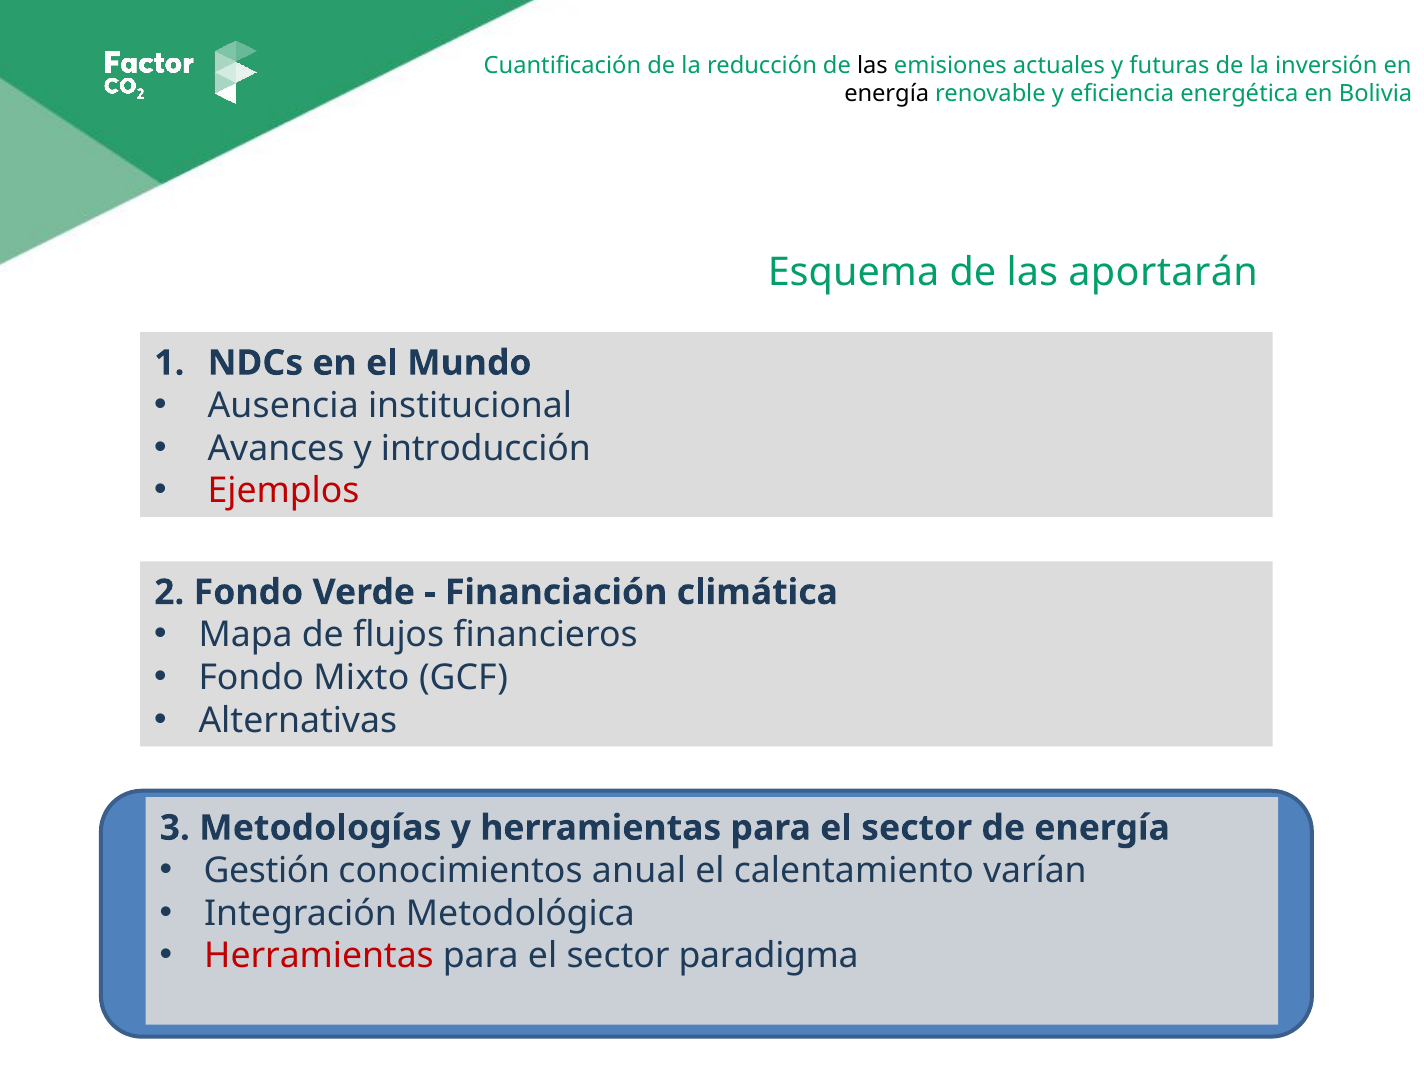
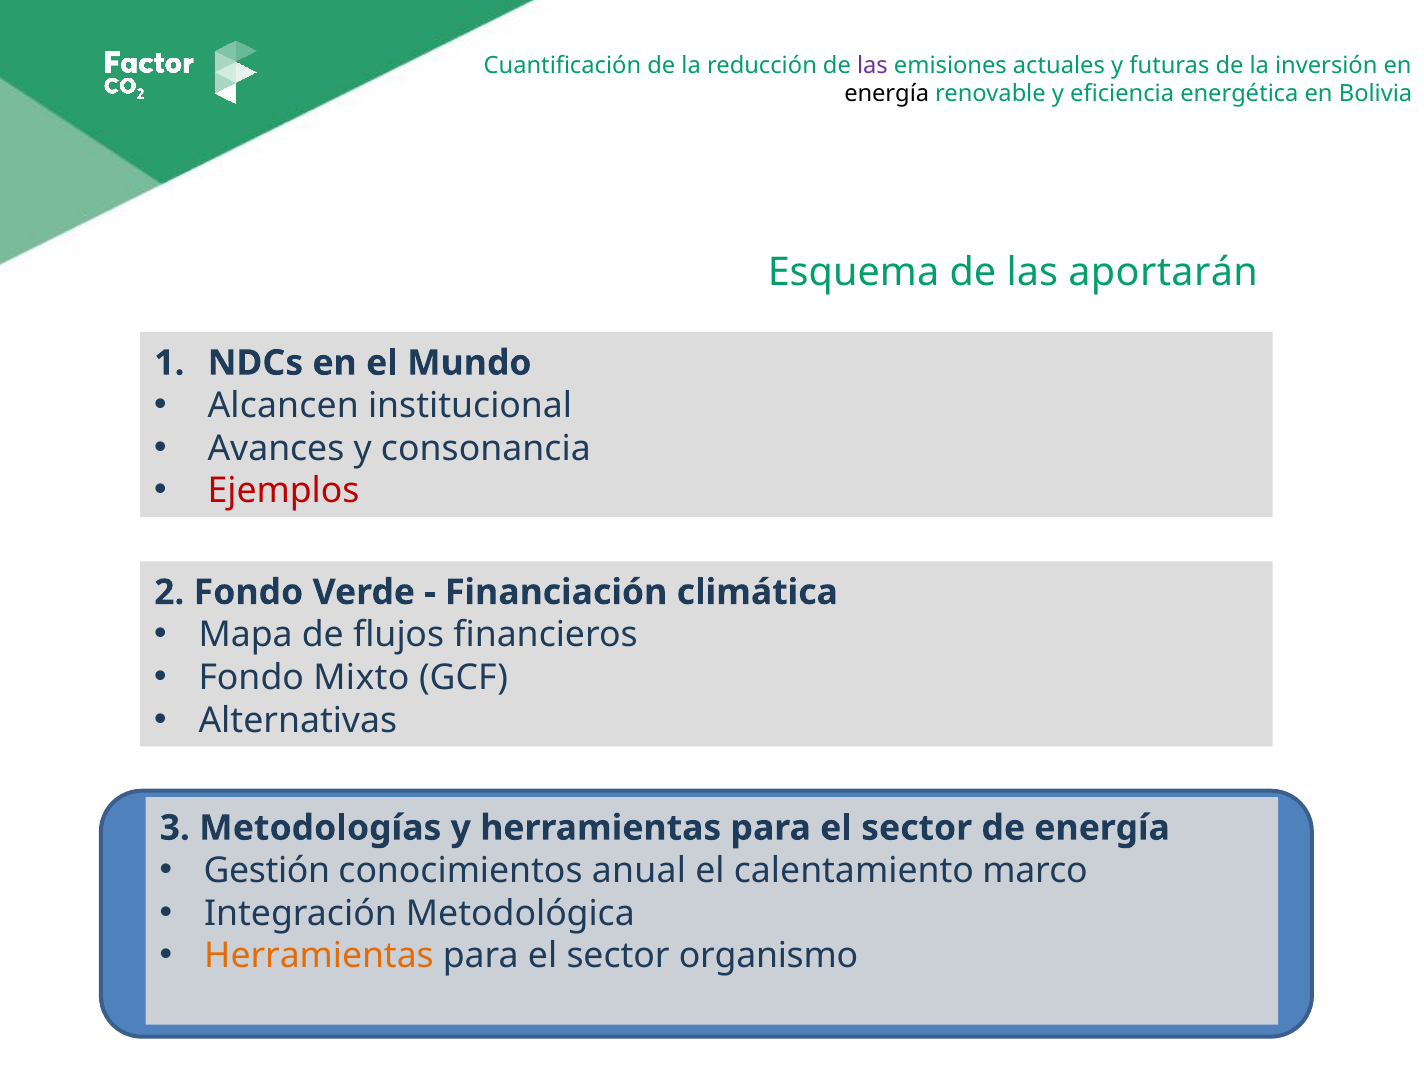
las colour: black -> purple (872, 66)
Ausencia: Ausencia -> Alcancen (283, 406)
introducción: introducción -> consonancia (486, 448)
varían: varían -> marco (1035, 871)
Herramientas colour: red -> orange (319, 956)
paradigma: paradigma -> organismo (769, 956)
